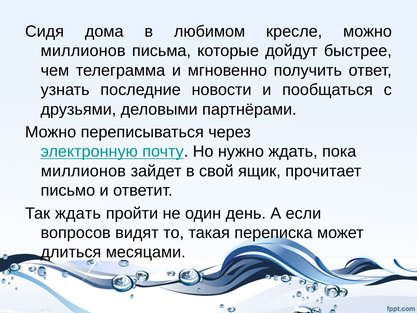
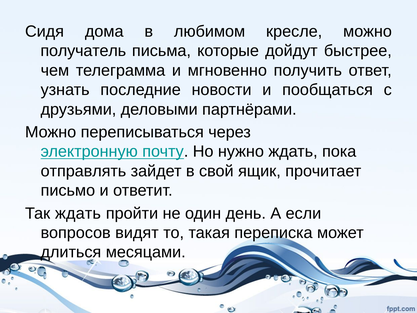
миллионов: миллионов -> получатель (83, 51)
миллионов: миллионов -> отправлять (83, 171)
